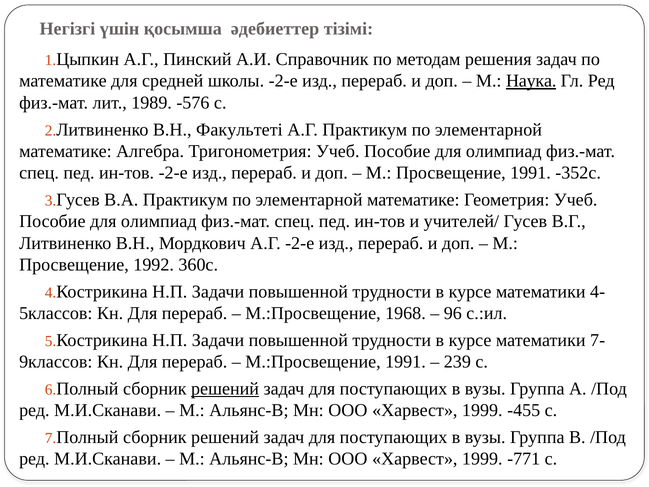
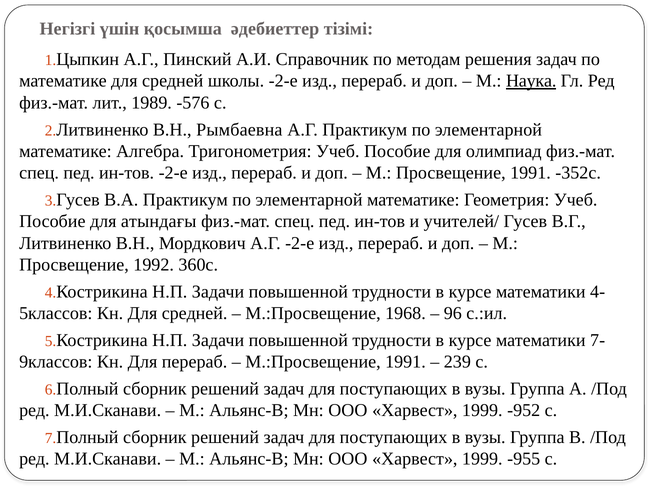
Факультеті: Факультеті -> Рымбаевна (239, 129)
олимпиад: олимпиад -> атындағы (159, 221)
перераб: перераб -> средней (195, 313)
решений underline: present -> none (225, 389)
-455: -455 -> -952 (524, 410)
-771: -771 -> -955 (524, 459)
